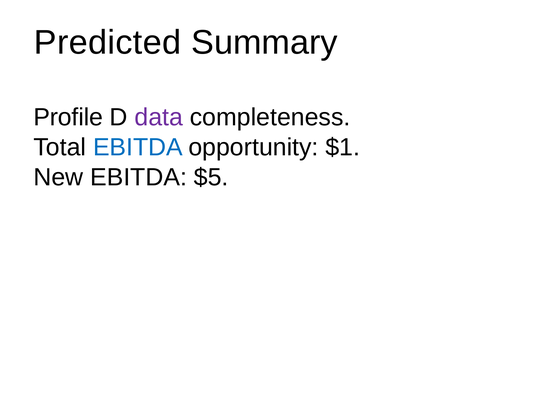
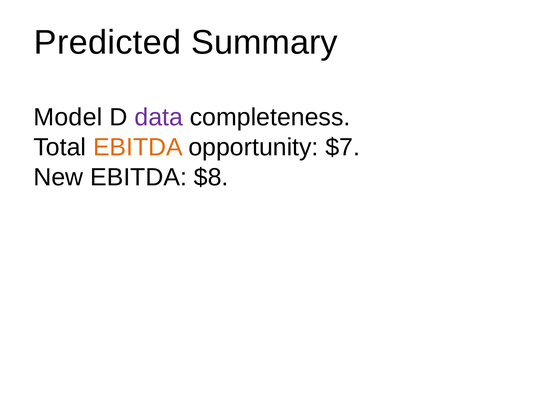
Profile: Profile -> Model (68, 117)
EBITDA colour: blue -> orange (138, 147)
$1: $1 -> $7 (343, 147)
$5: $5 -> $8 (211, 177)
